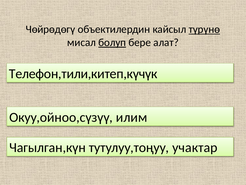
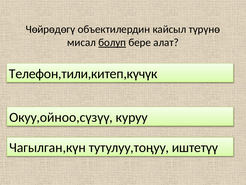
түрүнө underline: present -> none (204, 29)
илим: илим -> куруу (132, 117)
учактар: учактар -> иштетүү (195, 147)
